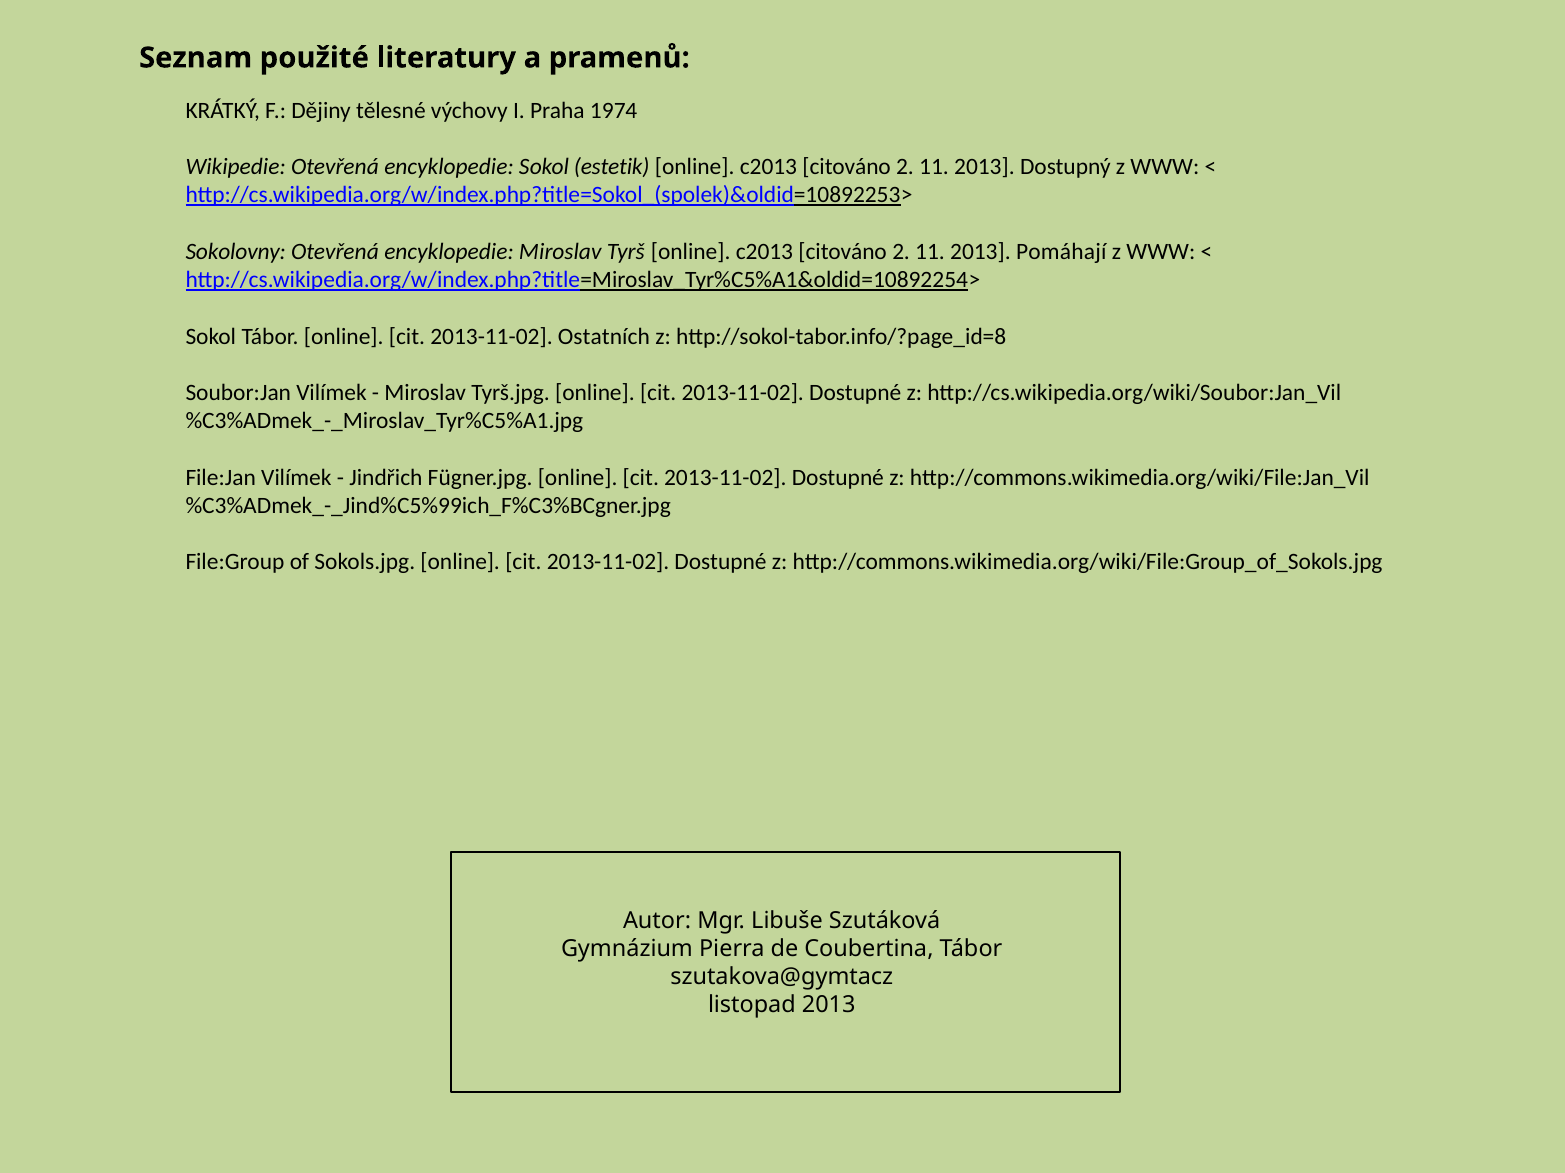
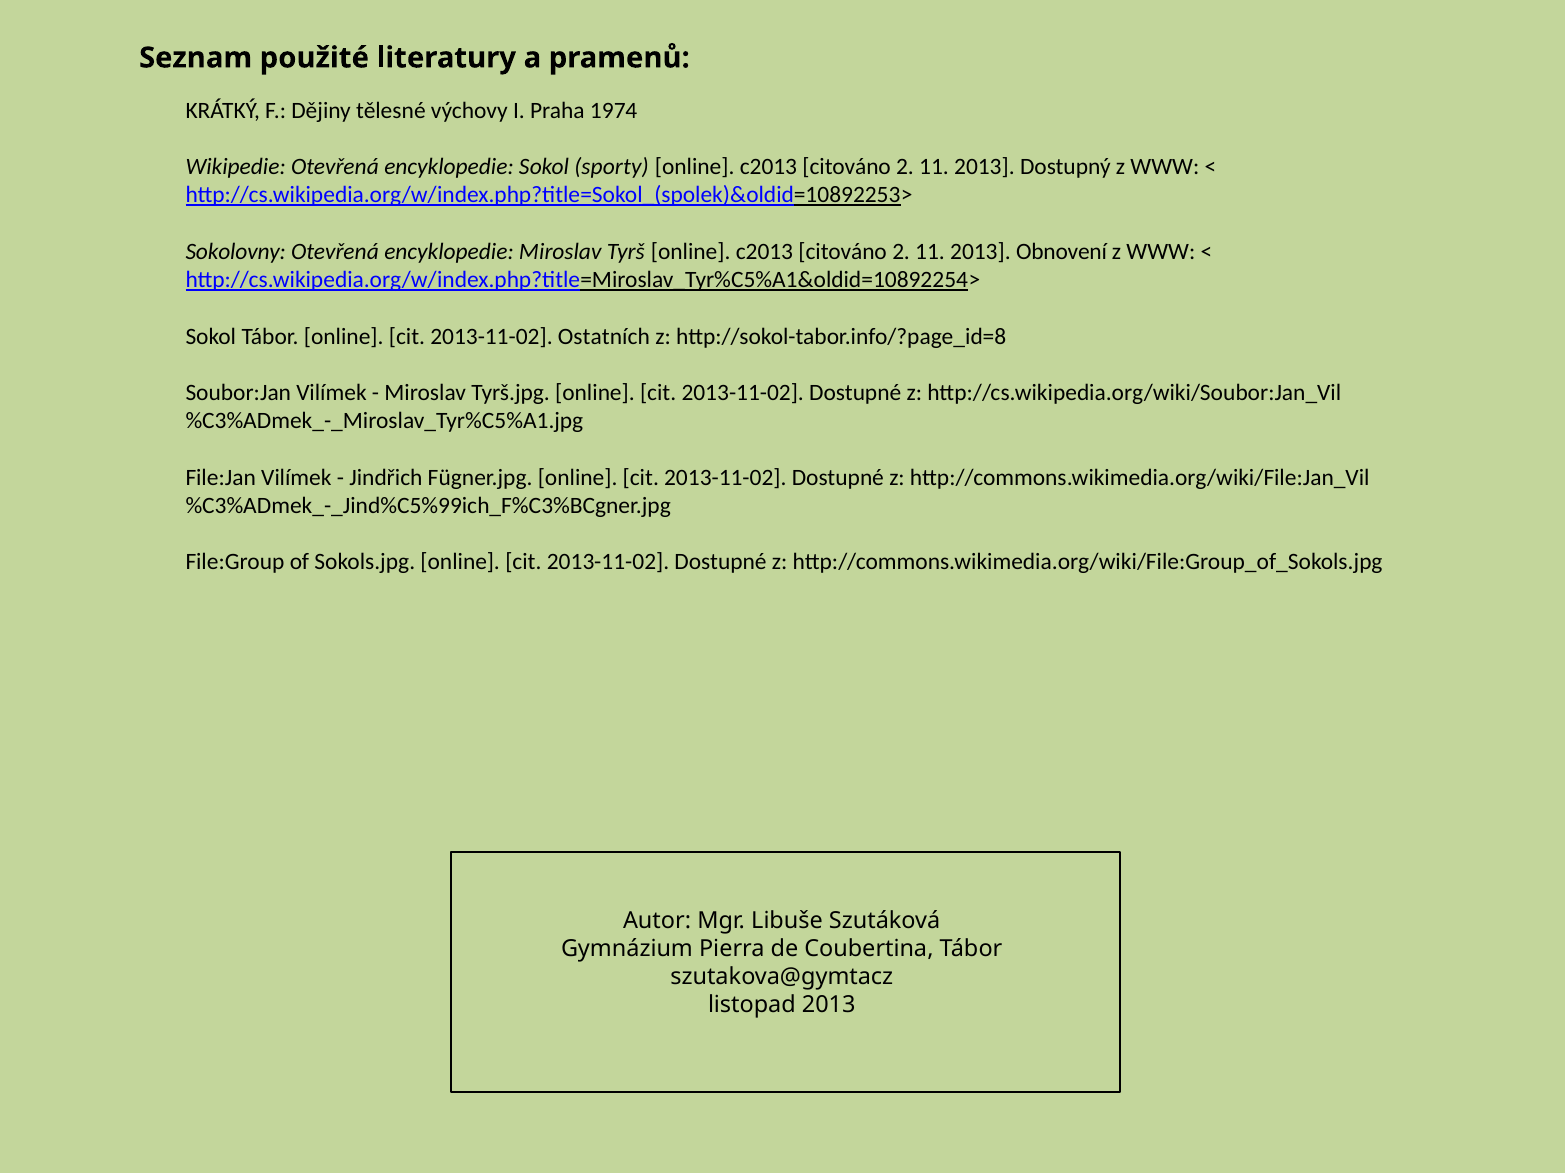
estetik: estetik -> sporty (611, 167)
Pomáhají: Pomáhají -> Obnovení (1061, 252)
